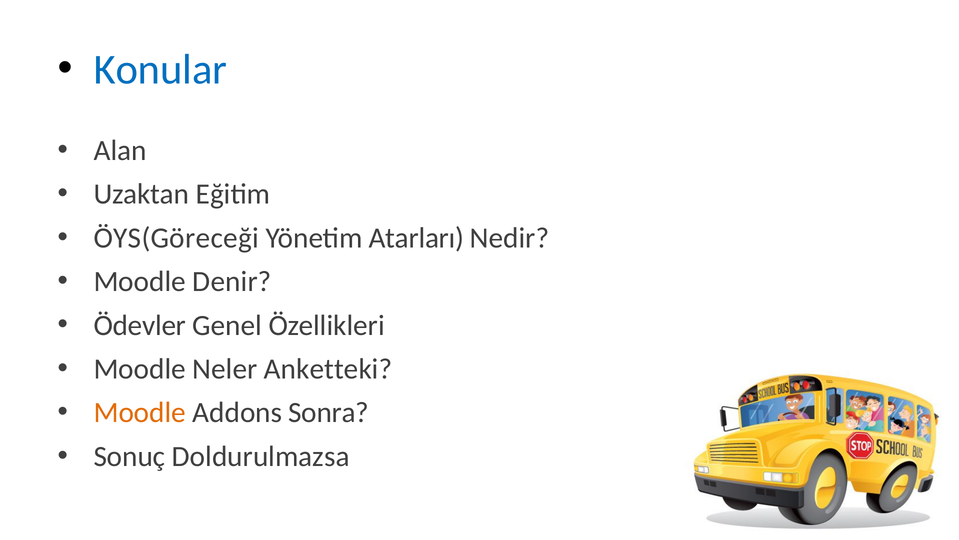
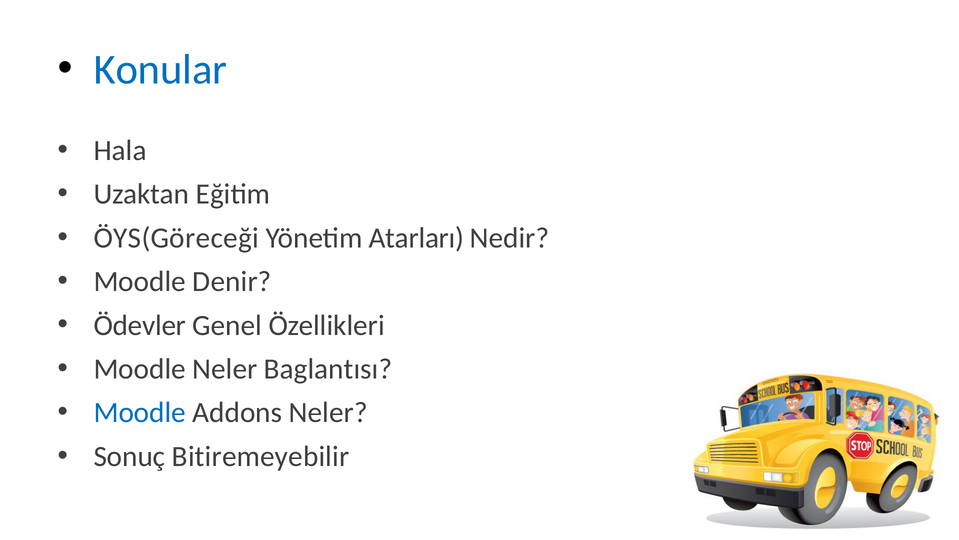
Alan: Alan -> Hala (120, 150)
Anketteki: Anketteki -> Baglantısı (328, 369)
Moodle colour: orange -> blue (140, 412)
Addons Sonra: Sonra -> Neler (328, 412)
Doldurulmazsa: Doldurulmazsa -> Bitiremeyebilir (261, 456)
